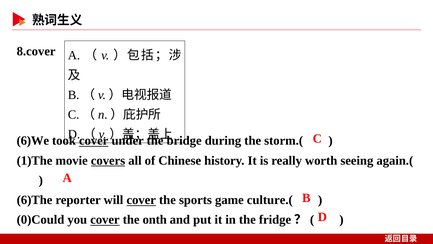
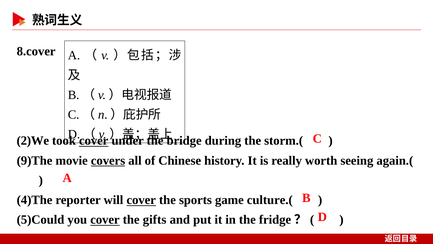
6)We: 6)We -> 2)We (33, 141)
1)The: 1)The -> 9)The (35, 160)
6)The: 6)The -> 4)The (35, 200)
0)Could: 0)Could -> 5)Could (41, 219)
onth: onth -> gifts (155, 219)
